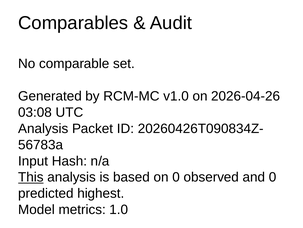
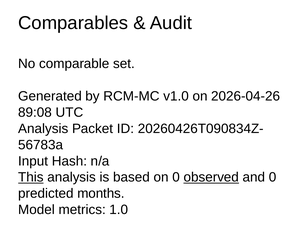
03:08: 03:08 -> 89:08 (35, 112)
observed underline: none -> present (211, 177)
highest: highest -> months (101, 193)
